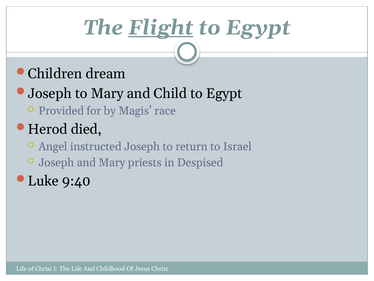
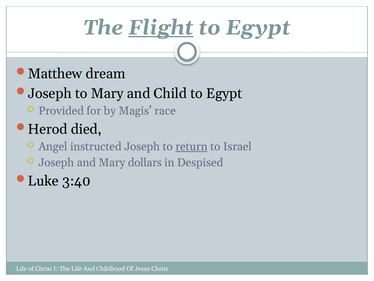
Children: Children -> Matthew (55, 74)
return underline: none -> present (191, 146)
priests: priests -> dollars (145, 162)
9:40: 9:40 -> 3:40 (76, 181)
